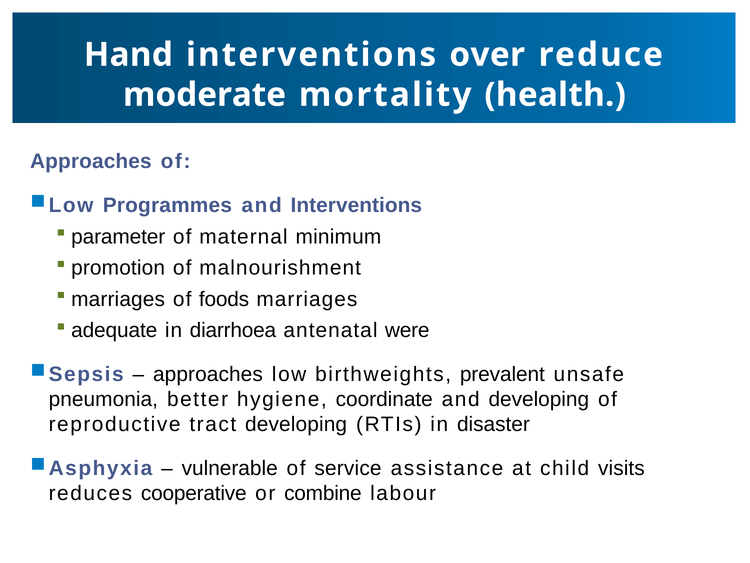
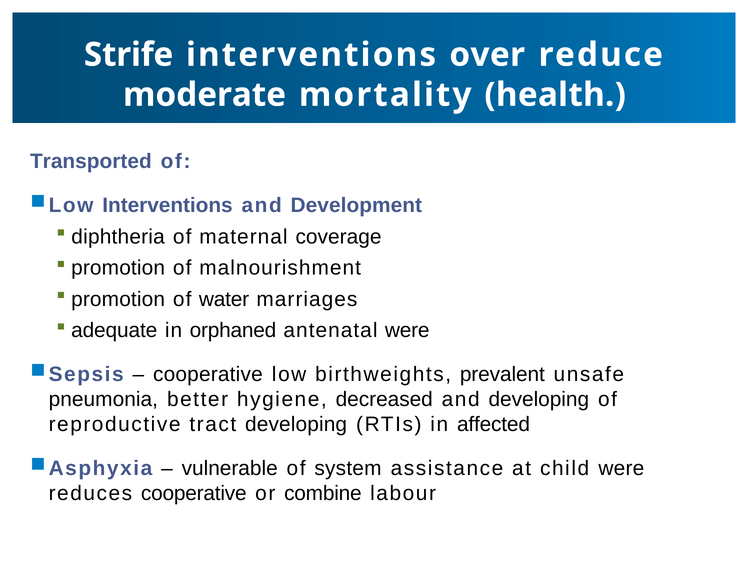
Hand: Hand -> Strife (129, 55)
Approaches: Approaches -> Transported (91, 161)
Programmes: Programmes -> Interventions (167, 205)
and Interventions: Interventions -> Development (356, 205)
parameter: parameter -> diphtheria (118, 236)
minimum: minimum -> coverage (339, 236)
marriages: marriages -> promotion (118, 299)
foods: foods -> water (224, 299)
diarrhoea: diarrhoea -> orphaned (233, 330)
approaches: approaches -> cooperative (208, 374)
coordinate: coordinate -> decreased (384, 399)
disaster: disaster -> affected (493, 424)
service: service -> system (348, 468)
child visits: visits -> were (621, 468)
